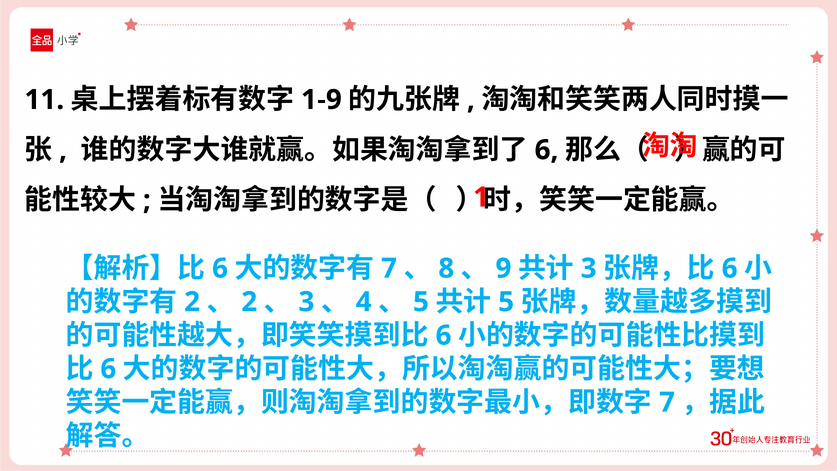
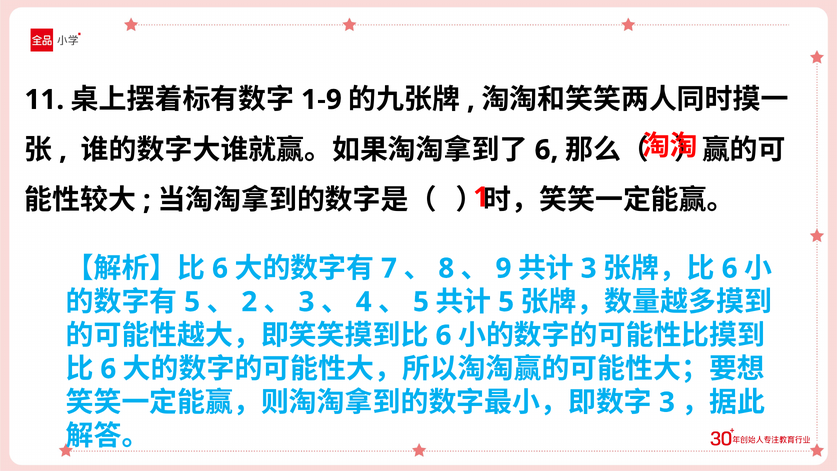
2: 2 -> 5 (192, 302)
7: 7 -> 3 (667, 402)
